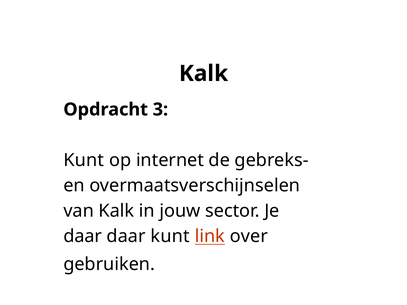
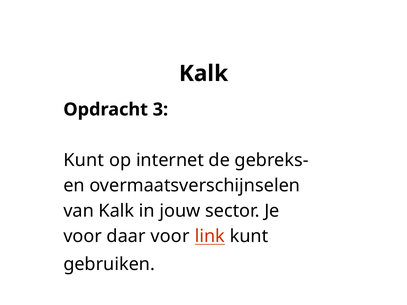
daar: daar -> voor (83, 236)
daar kunt: kunt -> voor (170, 236)
link over: over -> kunt (249, 236)
